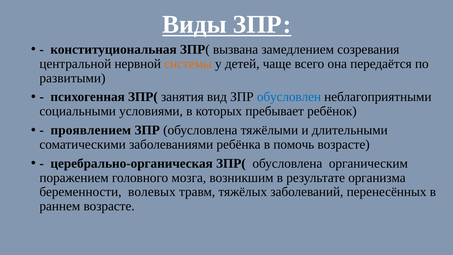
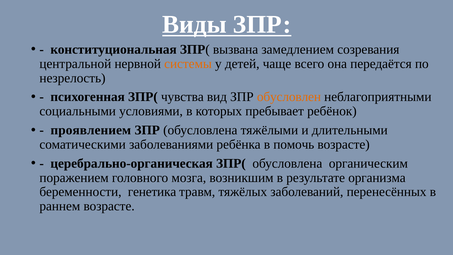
развитыми: развитыми -> незрелость (73, 78)
занятия: занятия -> чувства (182, 97)
обусловлен colour: blue -> orange (289, 97)
волевых: волевых -> генетика (152, 192)
